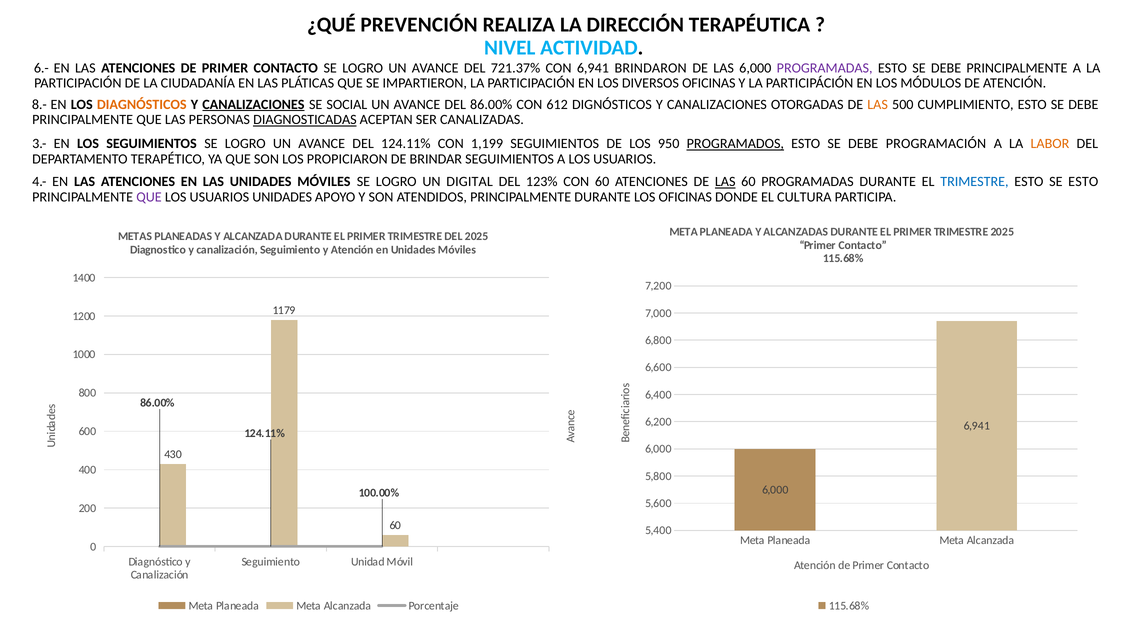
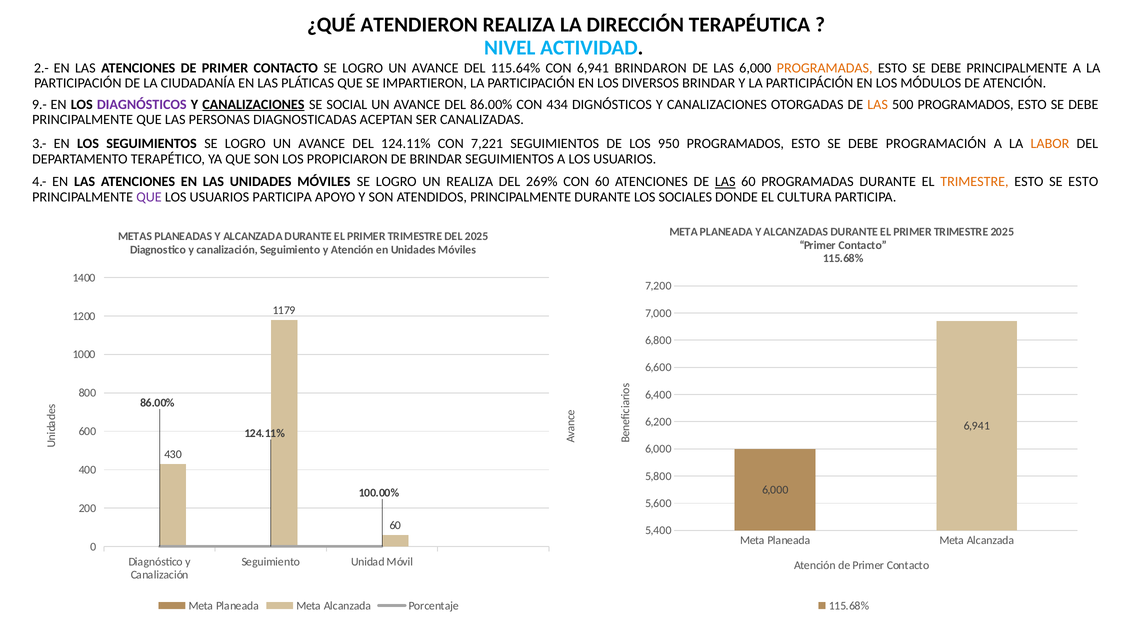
PREVENCIÓN: PREVENCIÓN -> ATENDIERON (419, 25)
6.-: 6.- -> 2.- (41, 68)
721.37%: 721.37% -> 115.64% (515, 68)
PROGRAMADAS colour: purple -> orange (825, 68)
DIVERSOS OFICINAS: OFICINAS -> BRINDAR (709, 83)
8.-: 8.- -> 9.- (39, 105)
DIAGNÓSTICOS colour: orange -> purple (142, 105)
612: 612 -> 434 (557, 105)
500 CUMPLIMIENTO: CUMPLIMIENTO -> PROGRAMADOS (966, 105)
DIAGNOSTICADAS underline: present -> none (305, 120)
1,199: 1,199 -> 7,221 (487, 144)
PROGRAMADOS underline: present -> none (735, 144)
UN DIGITAL: DIGITAL -> REALIZA (470, 182)
123%: 123% -> 269% (542, 182)
TRIMESTRE colour: blue -> orange (974, 182)
USUARIOS UNIDADES: UNIDADES -> PARTICIPA (282, 197)
LOS OFICINAS: OFICINAS -> SOCIALES (685, 197)
